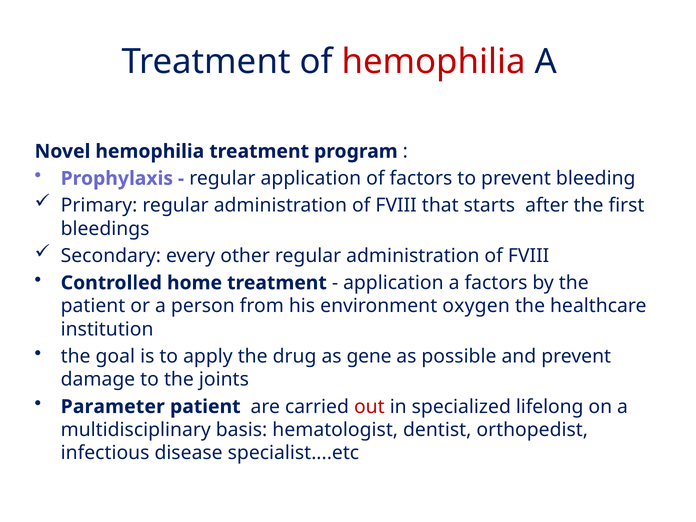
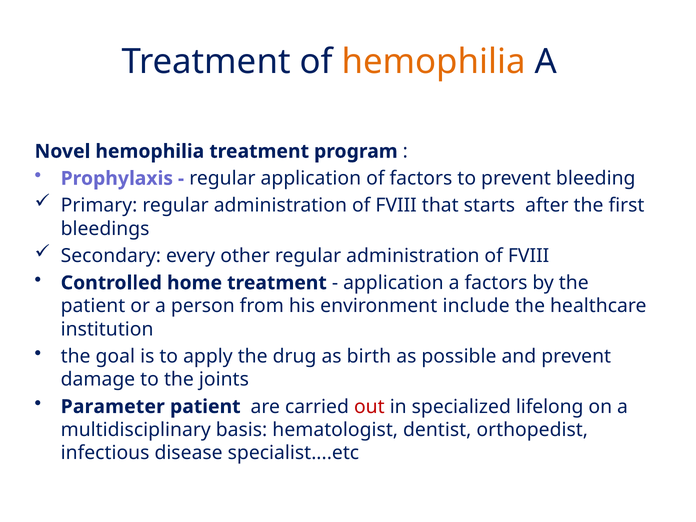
hemophilia colour: red -> orange (434, 62)
oxygen: oxygen -> include (476, 306)
gene: gene -> birth (369, 356)
